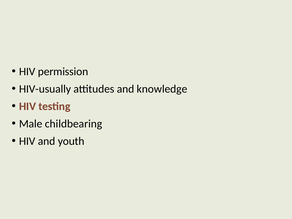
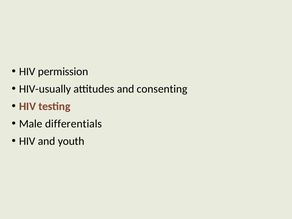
knowledge: knowledge -> consenting (162, 89)
childbearing: childbearing -> differentials (74, 124)
